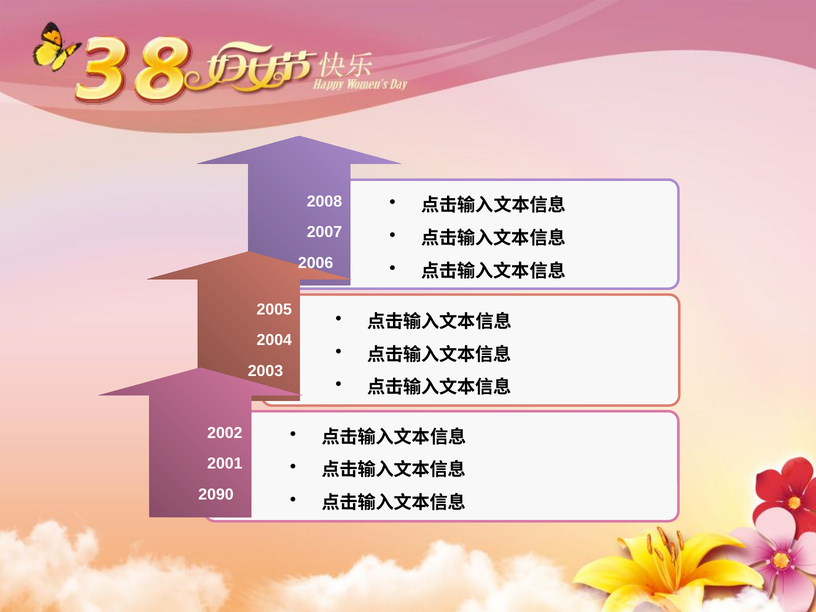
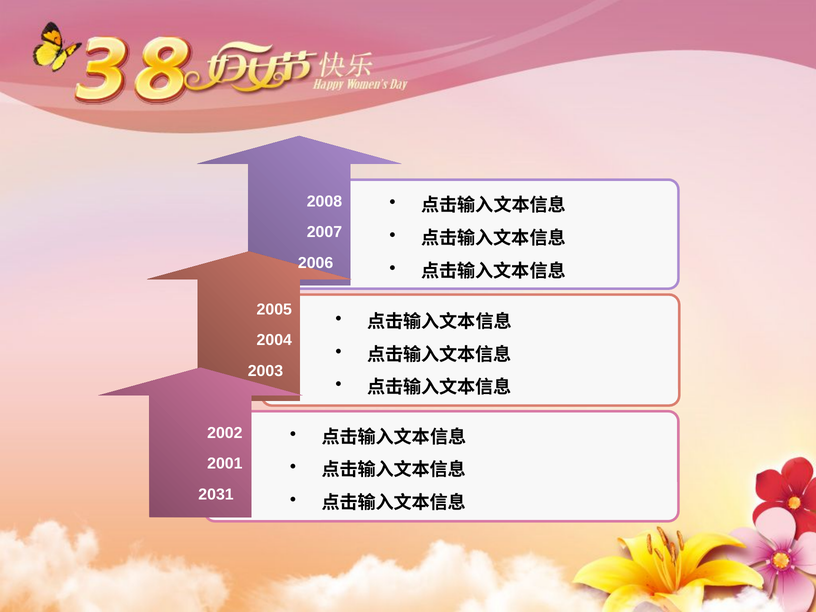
2090: 2090 -> 2031 (216, 494)
